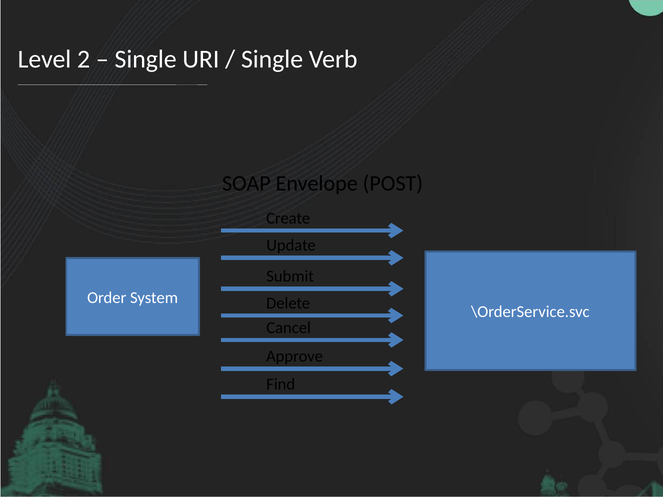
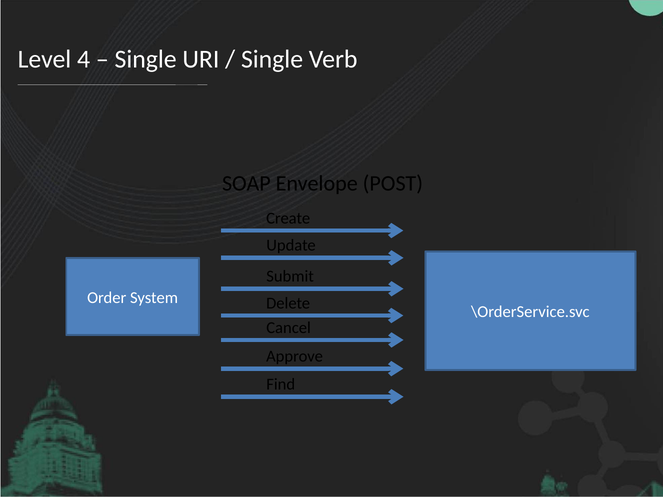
2: 2 -> 4 (84, 59)
